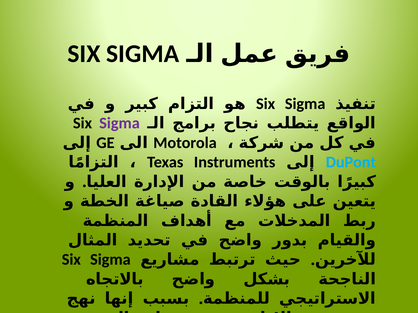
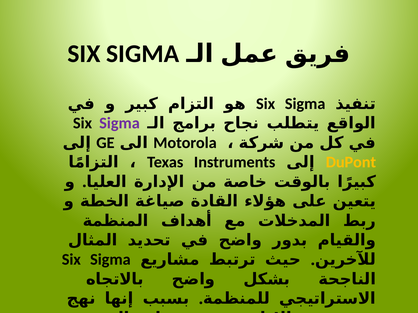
DuPont colour: light blue -> yellow (351, 162)
